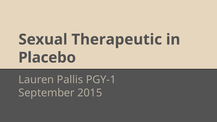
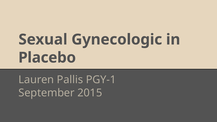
Therapeutic: Therapeutic -> Gynecologic (117, 40)
